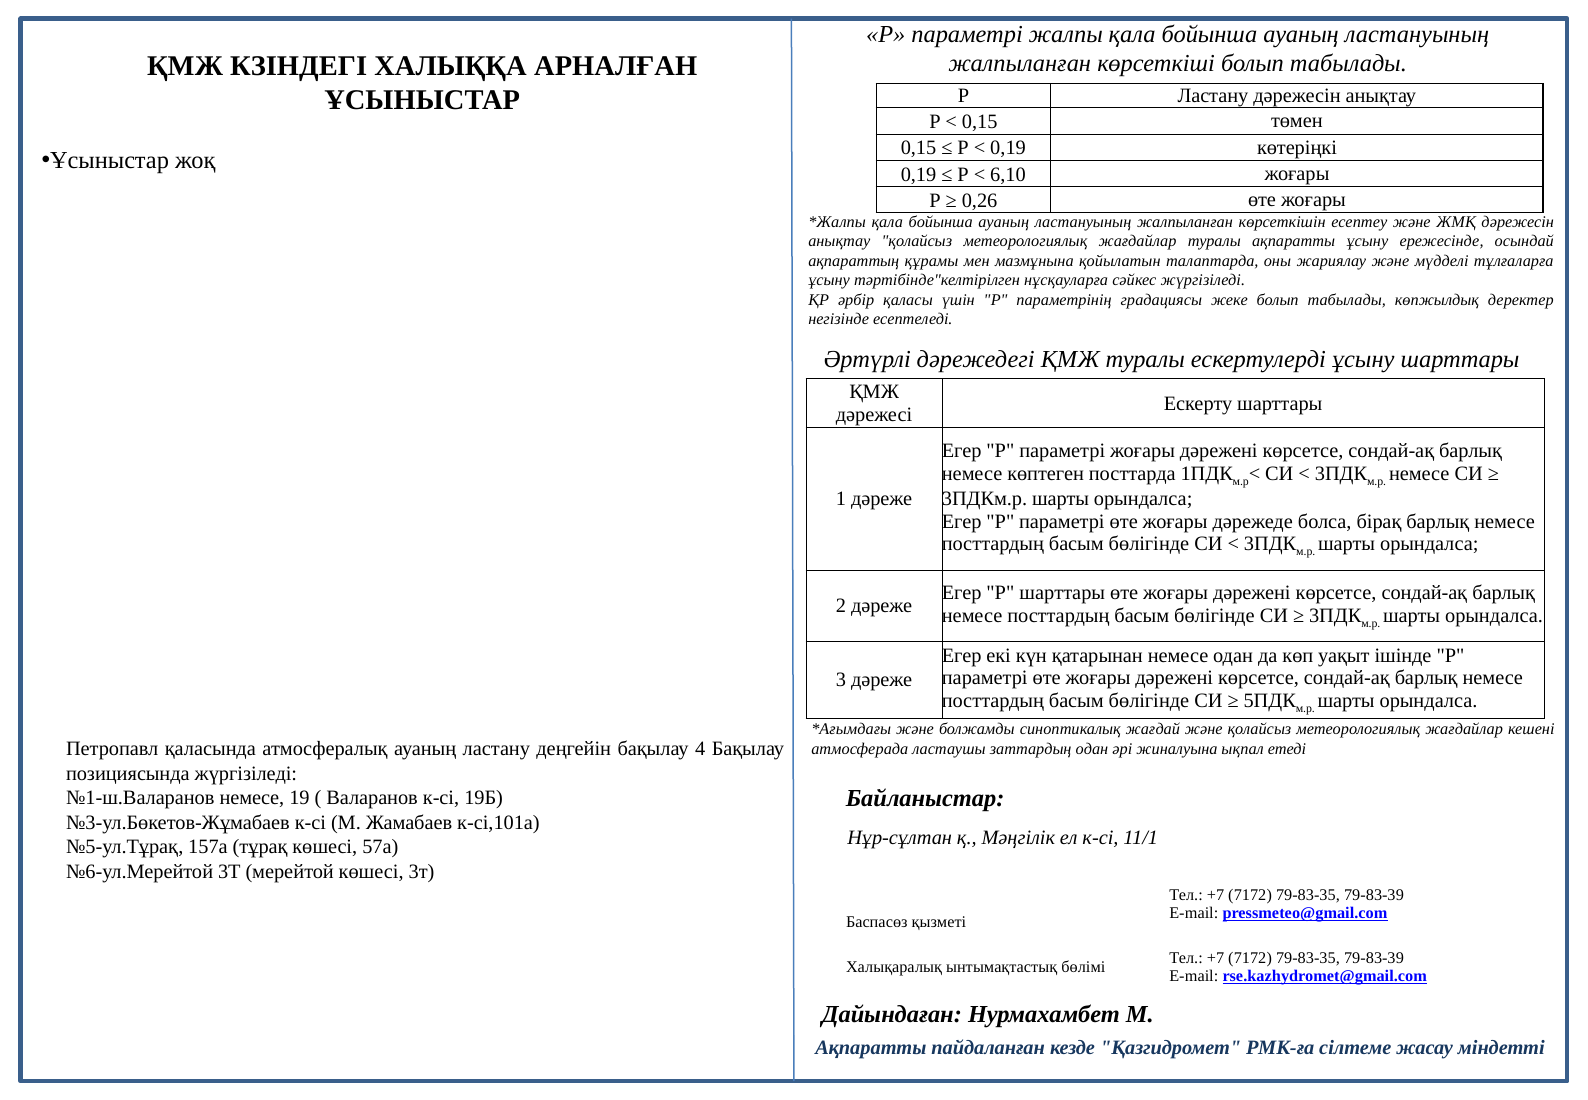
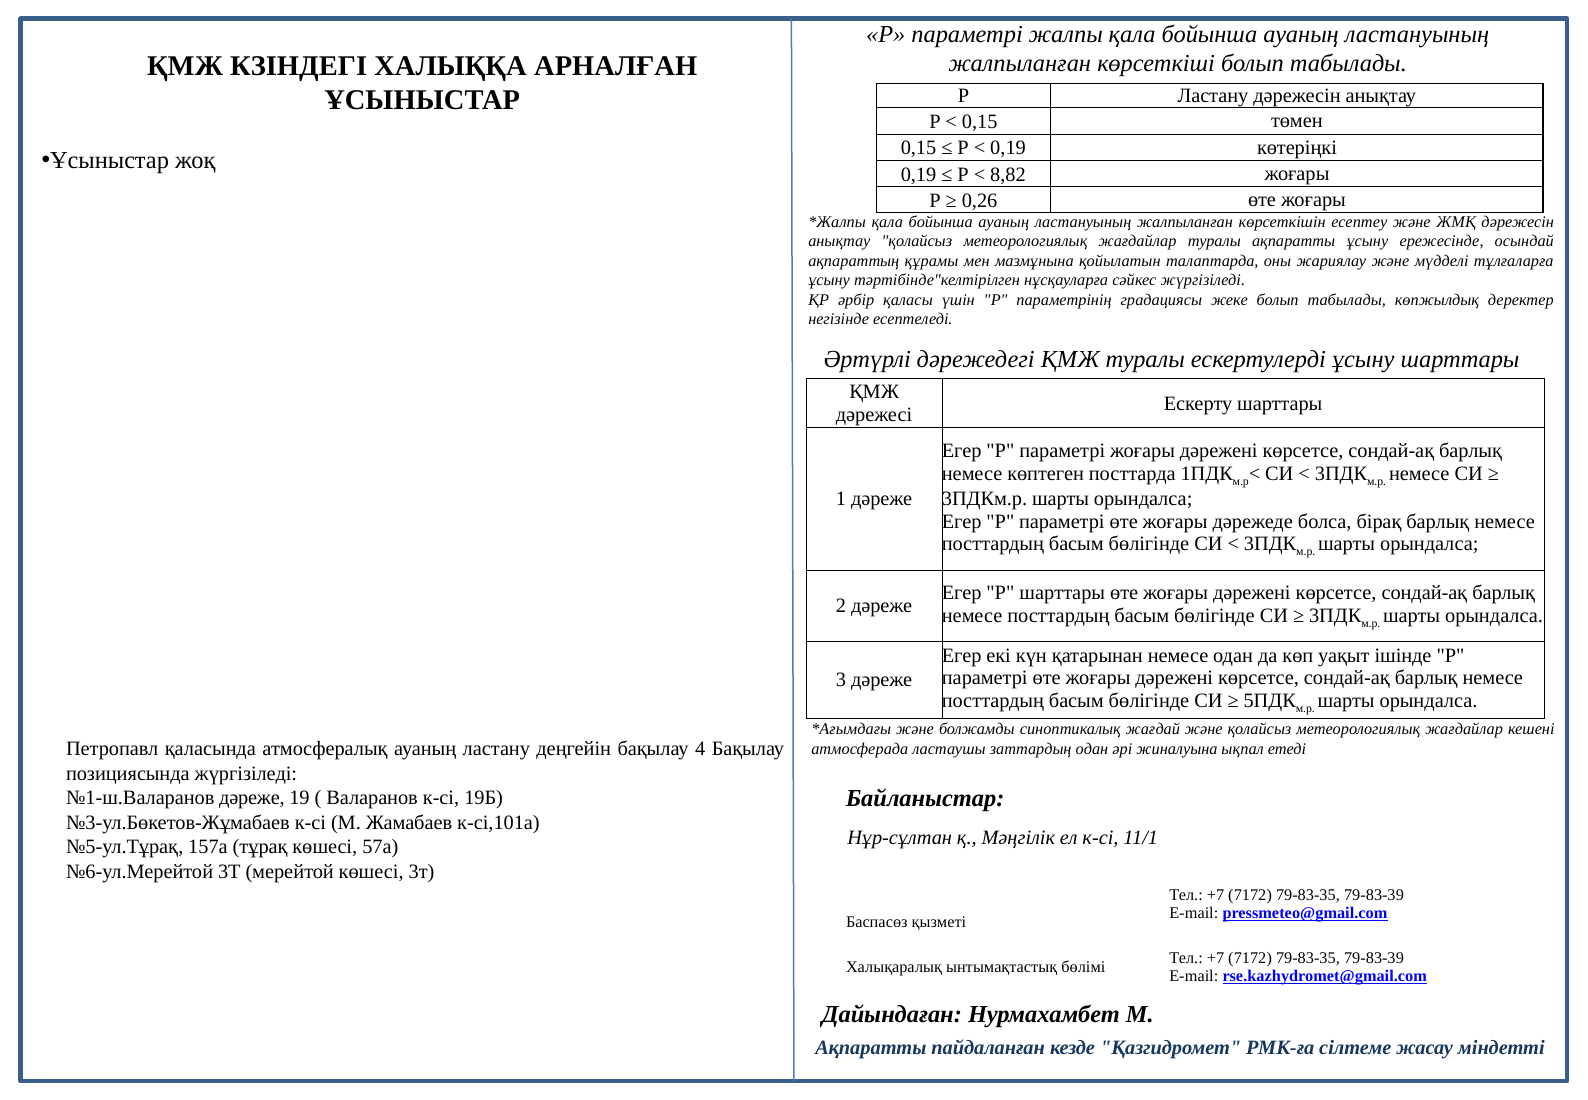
6,10: 6,10 -> 8,82 (1008, 174)
№1-ш.Валаранов немесе: немесе -> дәреже (252, 797)
